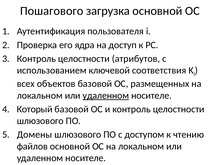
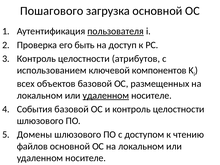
пользователя underline: none -> present (116, 31)
ядра: ядра -> быть (85, 45)
соответствия: соответствия -> компонентов (159, 70)
Который: Который -> События (35, 109)
